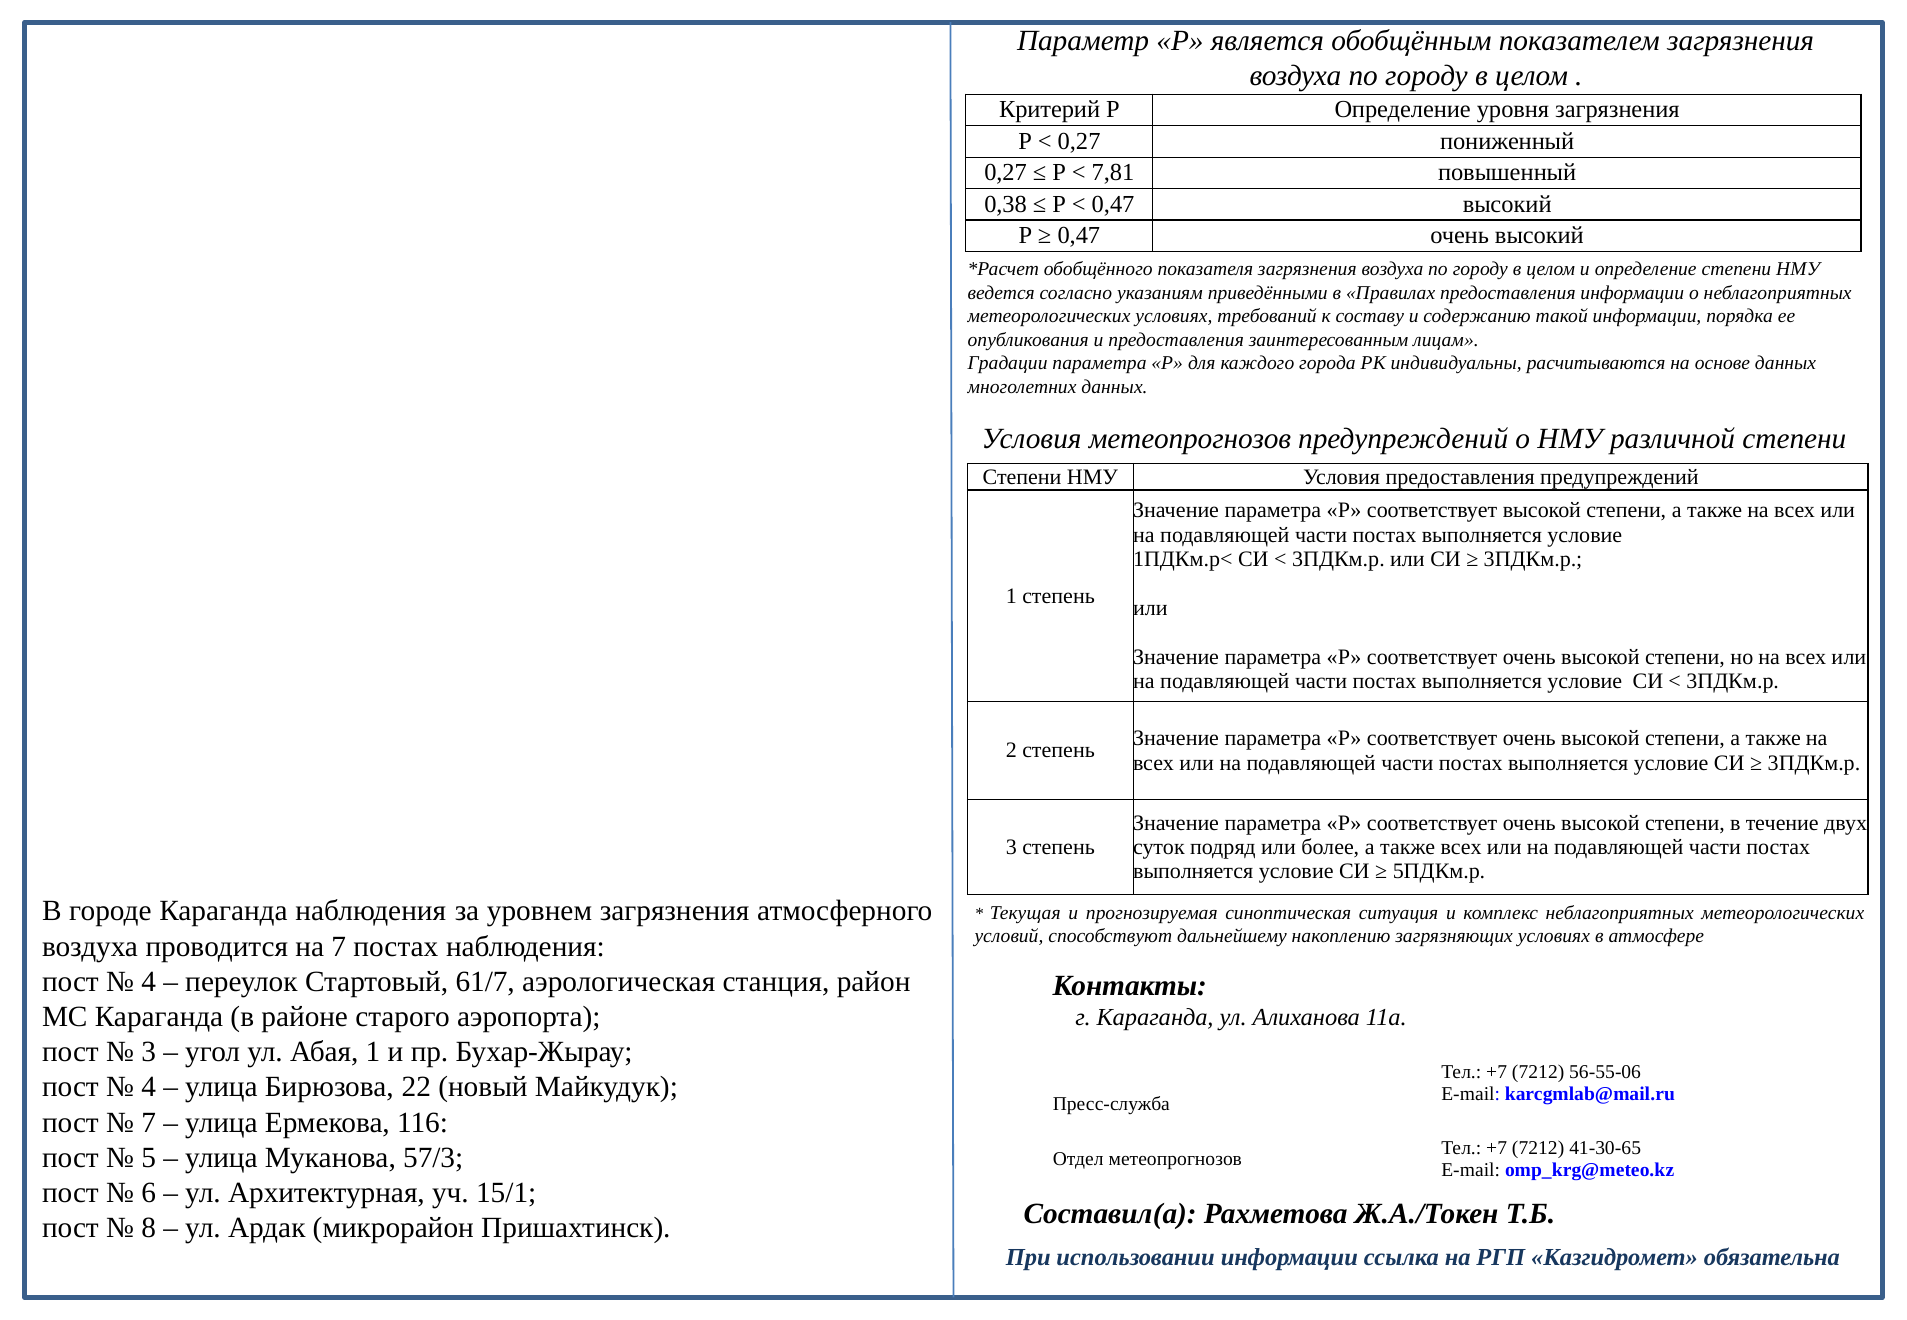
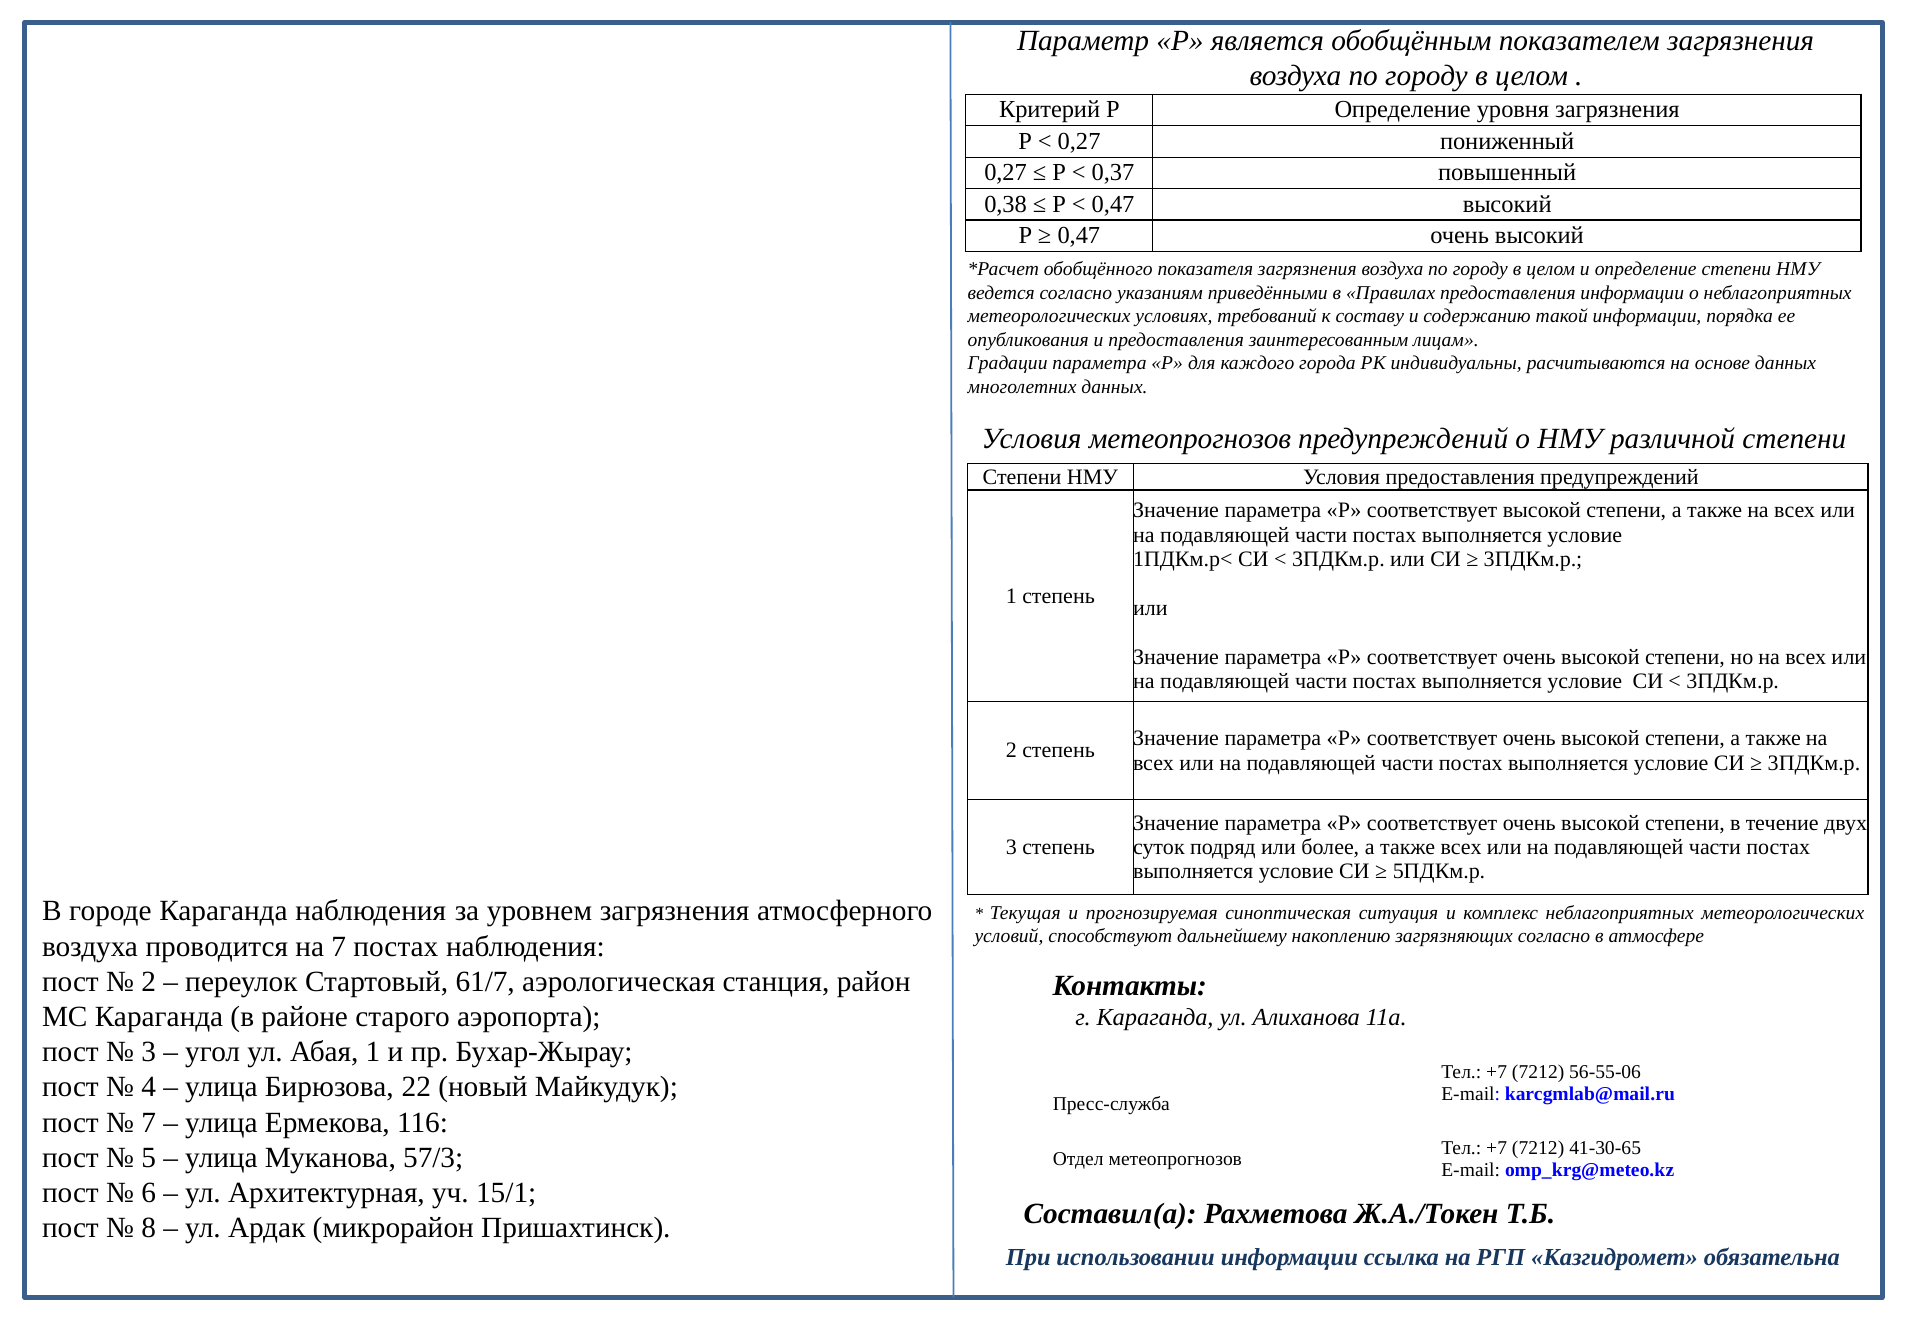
7,81: 7,81 -> 0,37 (1113, 173)
загрязняющих условиях: условиях -> согласно (1554, 936)
4: 4 -> 2 (149, 982)
